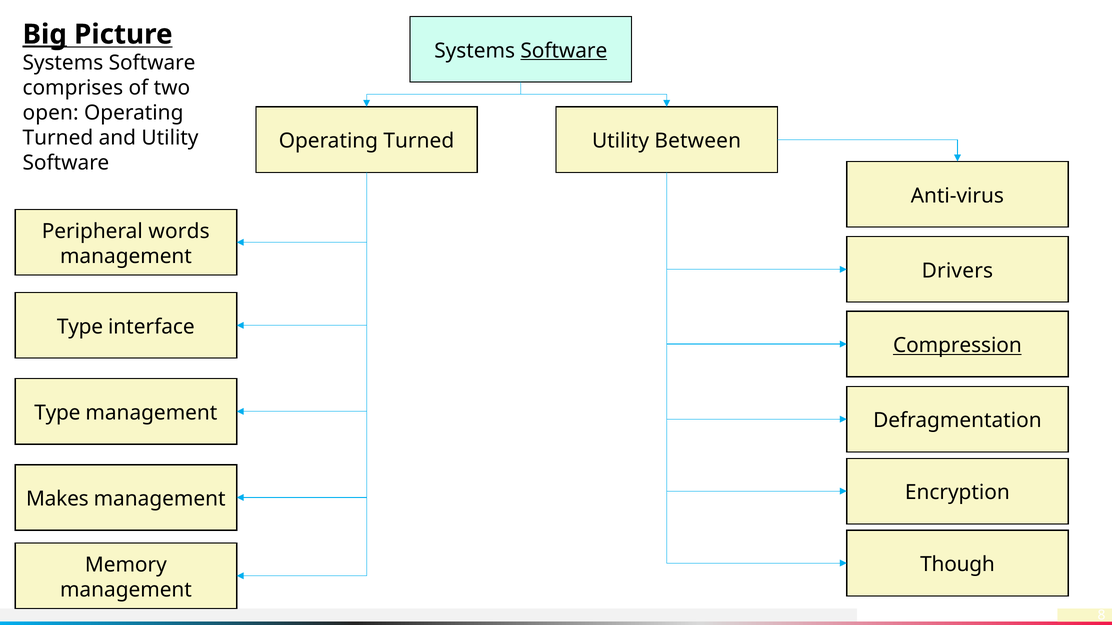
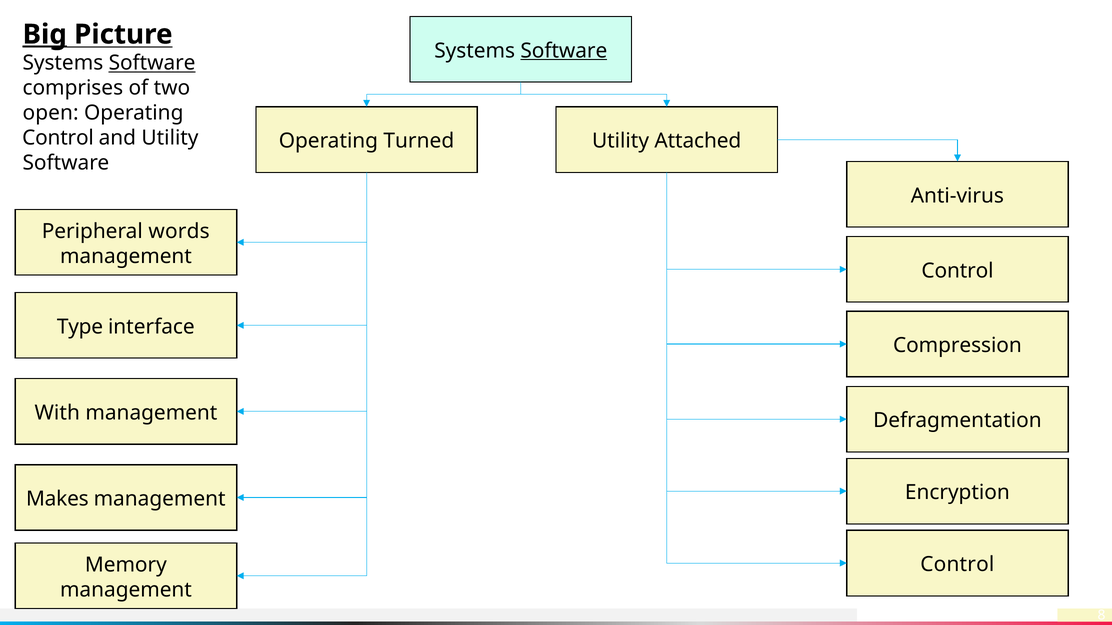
Software underline: none -> present (152, 63)
Turned: Turned -> Control (58, 138)
Between: Between -> Attached (698, 141)
Drivers: Drivers -> Control (958, 271)
Compression underline: present -> none (957, 346)
Type: Type -> With (57, 413)
Though: Though -> Control (957, 565)
